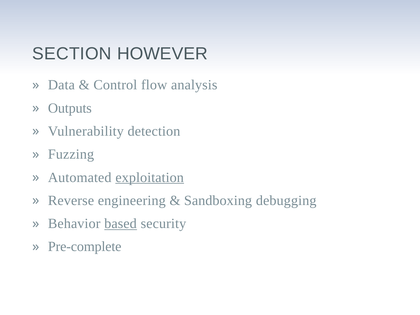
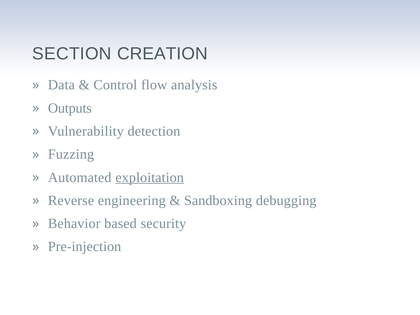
HOWEVER: HOWEVER -> CREATION (162, 54)
based underline: present -> none (121, 224)
Pre-complete: Pre-complete -> Pre-injection (85, 247)
